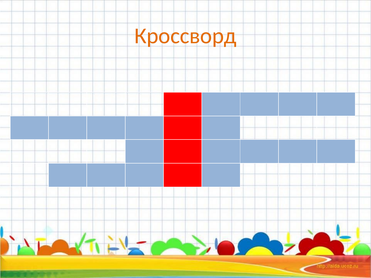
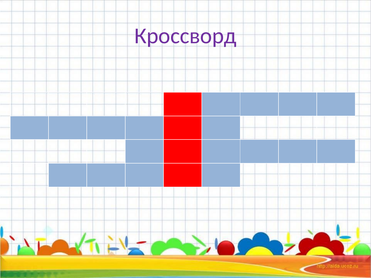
Кроссворд colour: orange -> purple (185, 36)
